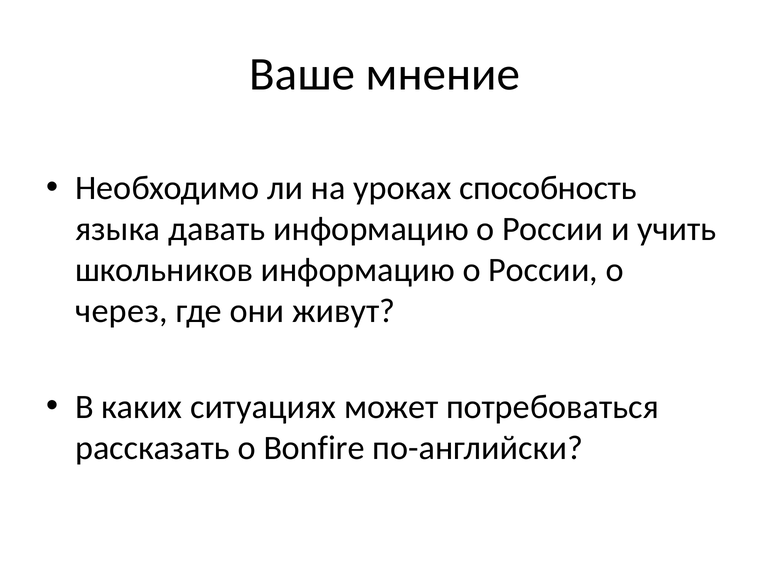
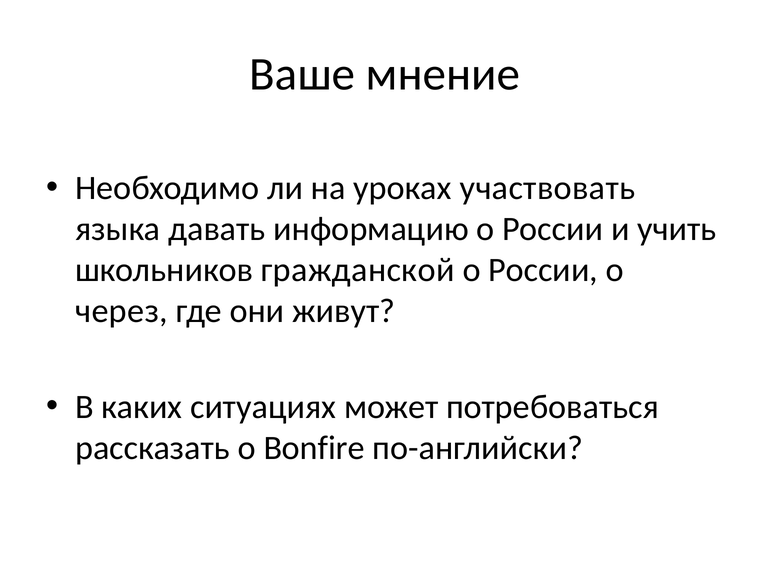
способность: способность -> участвовать (548, 188)
школьников информацию: информацию -> гражданской (358, 270)
